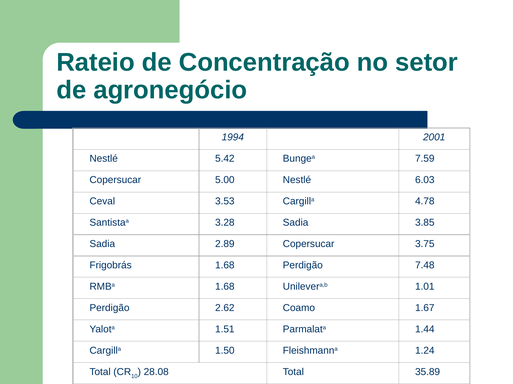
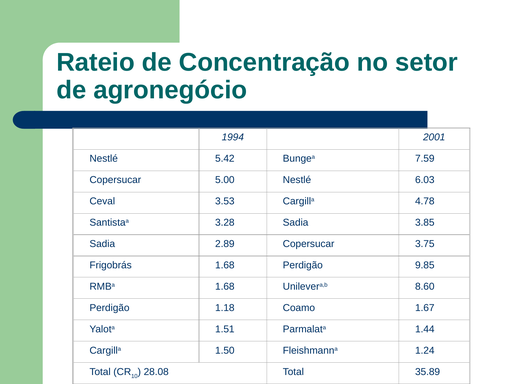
7.48: 7.48 -> 9.85 (425, 266)
1.01: 1.01 -> 8.60 (425, 287)
2.62: 2.62 -> 1.18 (225, 308)
